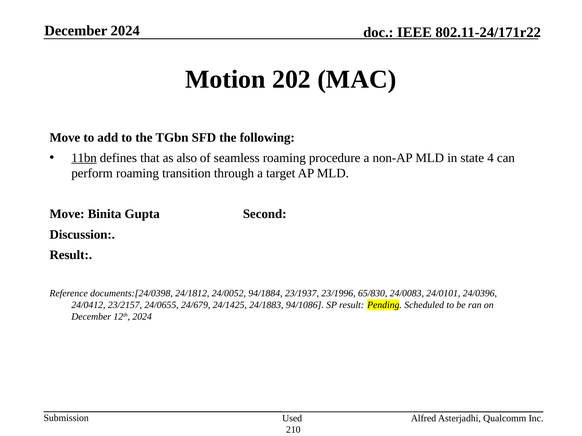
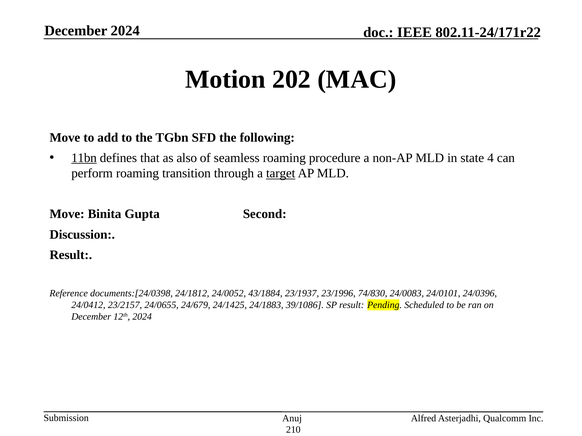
target underline: none -> present (281, 174)
94/1884: 94/1884 -> 43/1884 (265, 294)
65/830: 65/830 -> 74/830 (373, 294)
94/1086: 94/1086 -> 39/1086 (305, 305)
Used: Used -> Anuj (292, 419)
